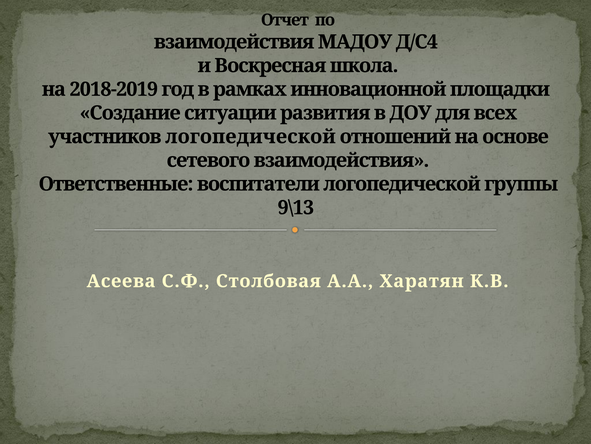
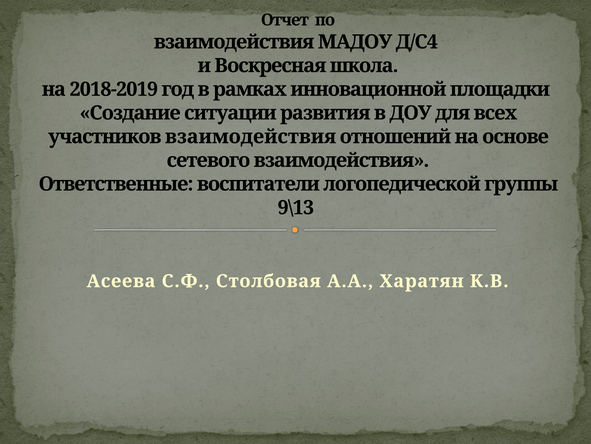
участников логопедической: логопедической -> взаимодействия (251, 136)
